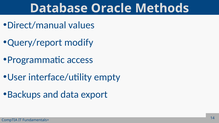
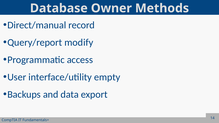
Oracle: Oracle -> Owner (111, 8)
values: values -> record (82, 25)
